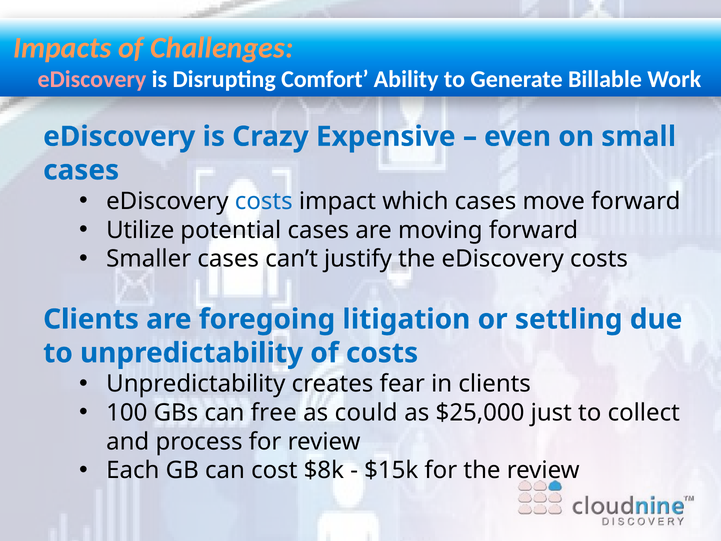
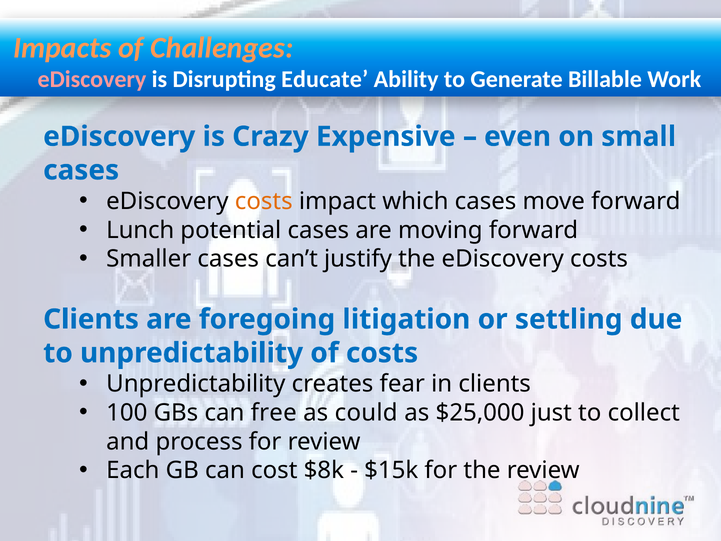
Comfort: Comfort -> Educate (325, 79)
costs colour: blue -> orange (264, 201)
Utilize: Utilize -> Lunch (140, 230)
